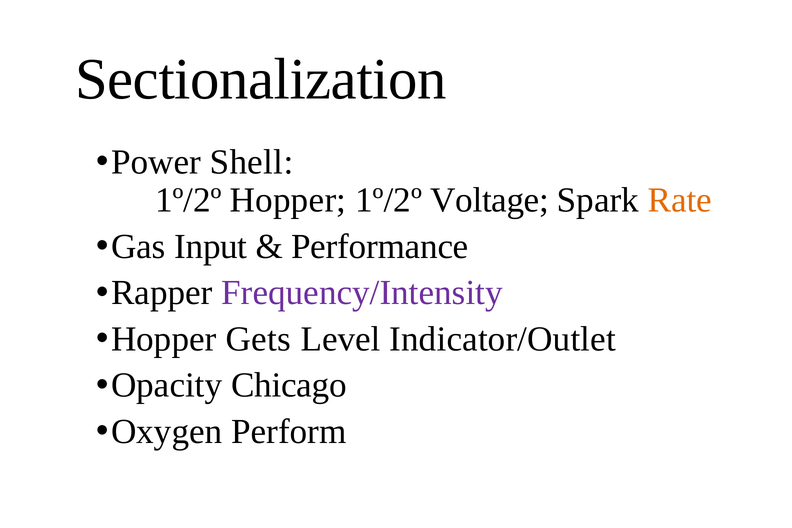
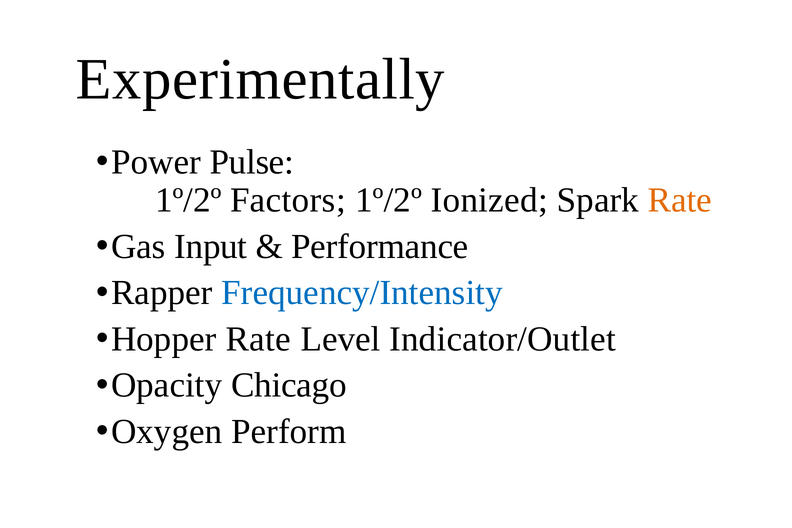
Sectionalization: Sectionalization -> Experimentally (260, 79)
Shell: Shell -> Pulse (252, 162)
1º/2º Hopper: Hopper -> Factors (288, 200)
Voltage: Voltage -> Ionized (489, 200)
Frequency/Intensity colour: purple -> blue (362, 293)
Hopper Gets: Gets -> Rate (258, 339)
